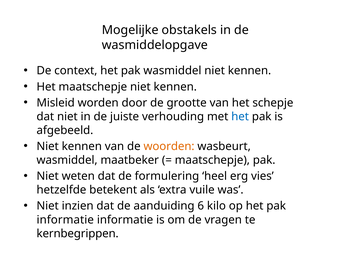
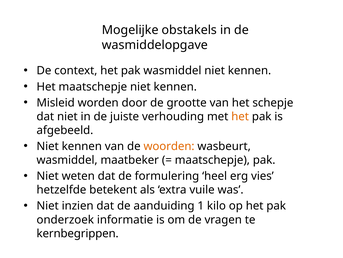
het colour: blue -> orange (240, 116)
6: 6 -> 1 (201, 205)
informatie: informatie -> onderzoek (65, 219)
